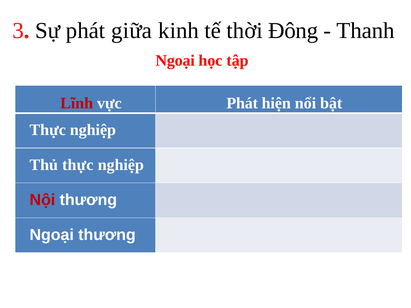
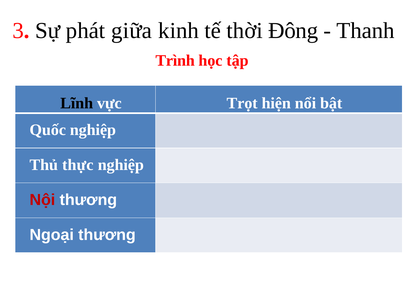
Ngoại: Ngoại -> Trình (175, 61)
Lĩnh colour: red -> black (77, 103)
vực Phát: Phát -> Trọt (242, 103)
Thực: Thực -> Quốc (48, 130)
